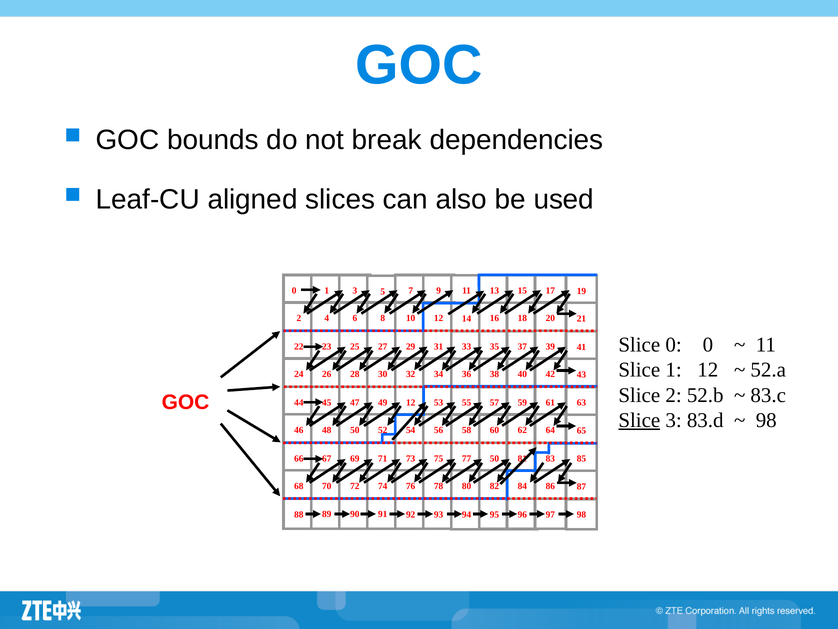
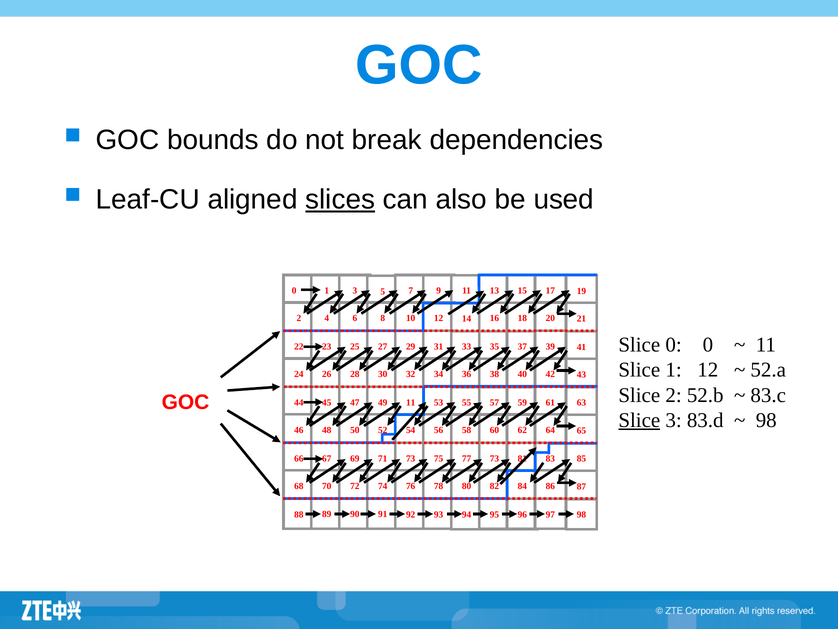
slices underline: none -> present (340, 199)
49 12: 12 -> 11 (411, 402)
77 50: 50 -> 73 (494, 458)
